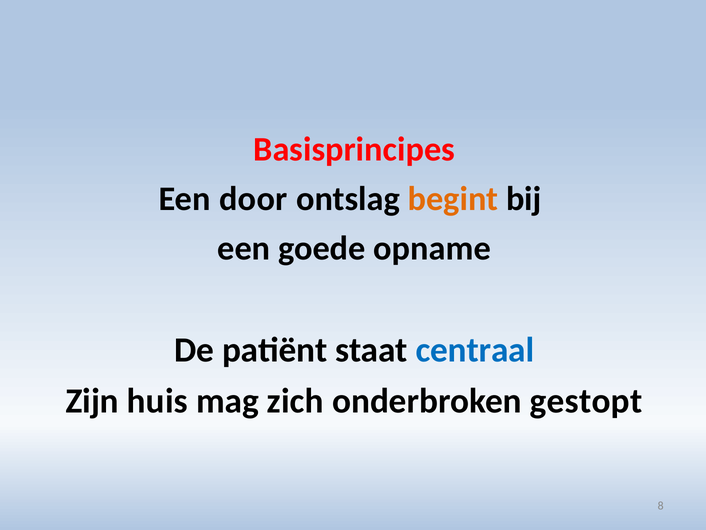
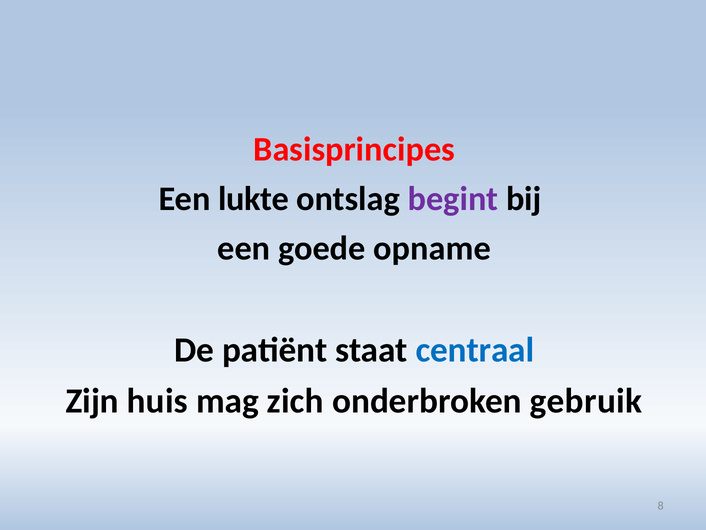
door: door -> lukte (254, 199)
begint colour: orange -> purple (453, 199)
gestopt: gestopt -> gebruik (586, 401)
